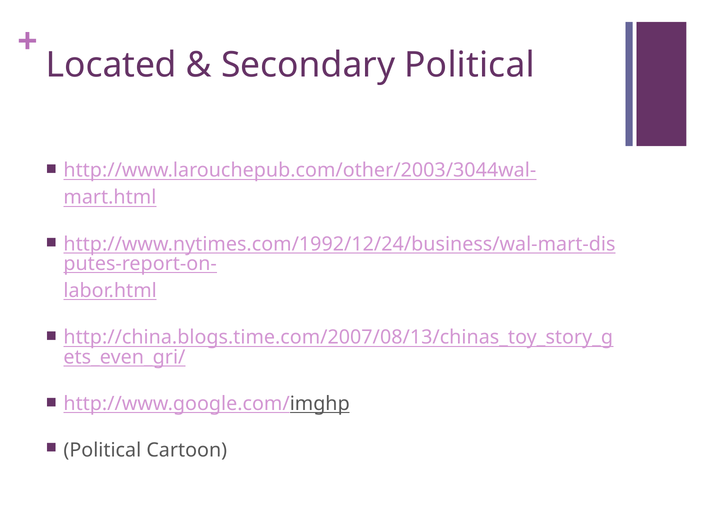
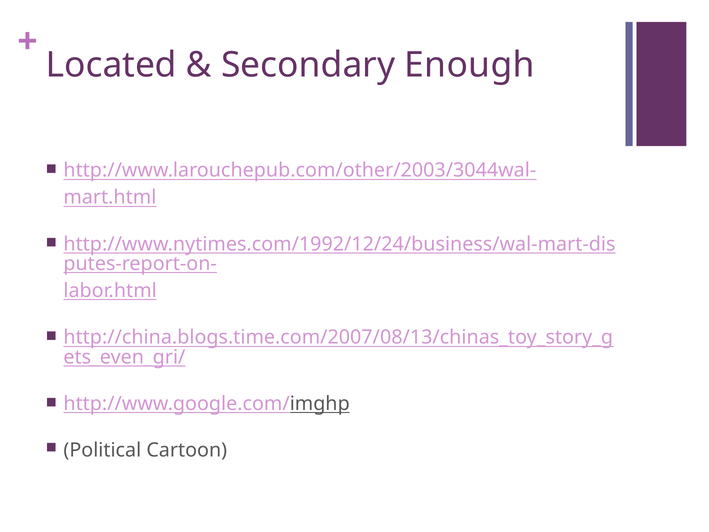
Secondary Political: Political -> Enough (469, 65)
